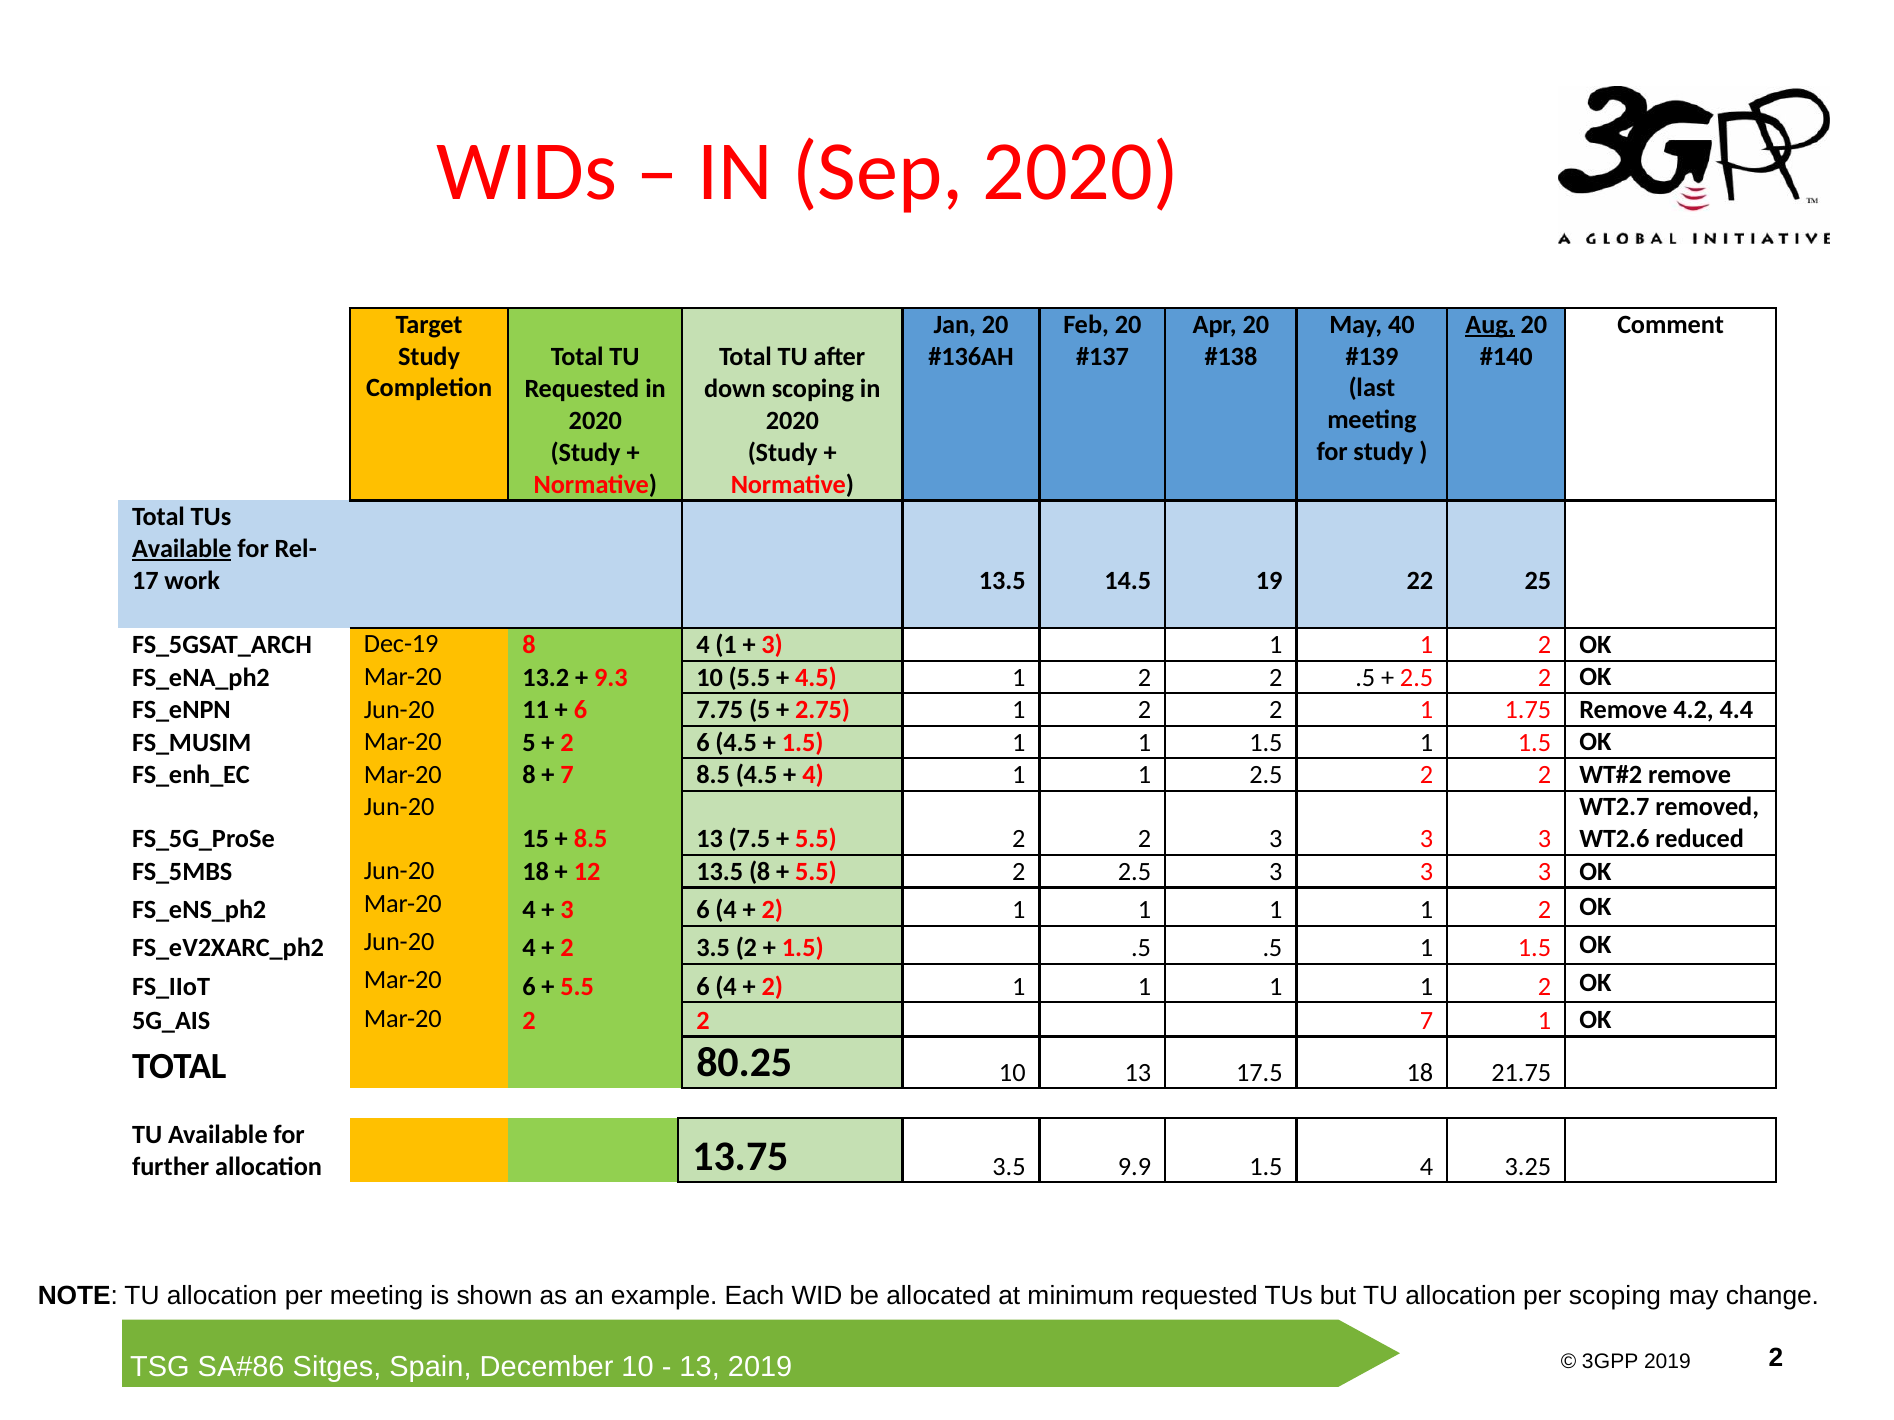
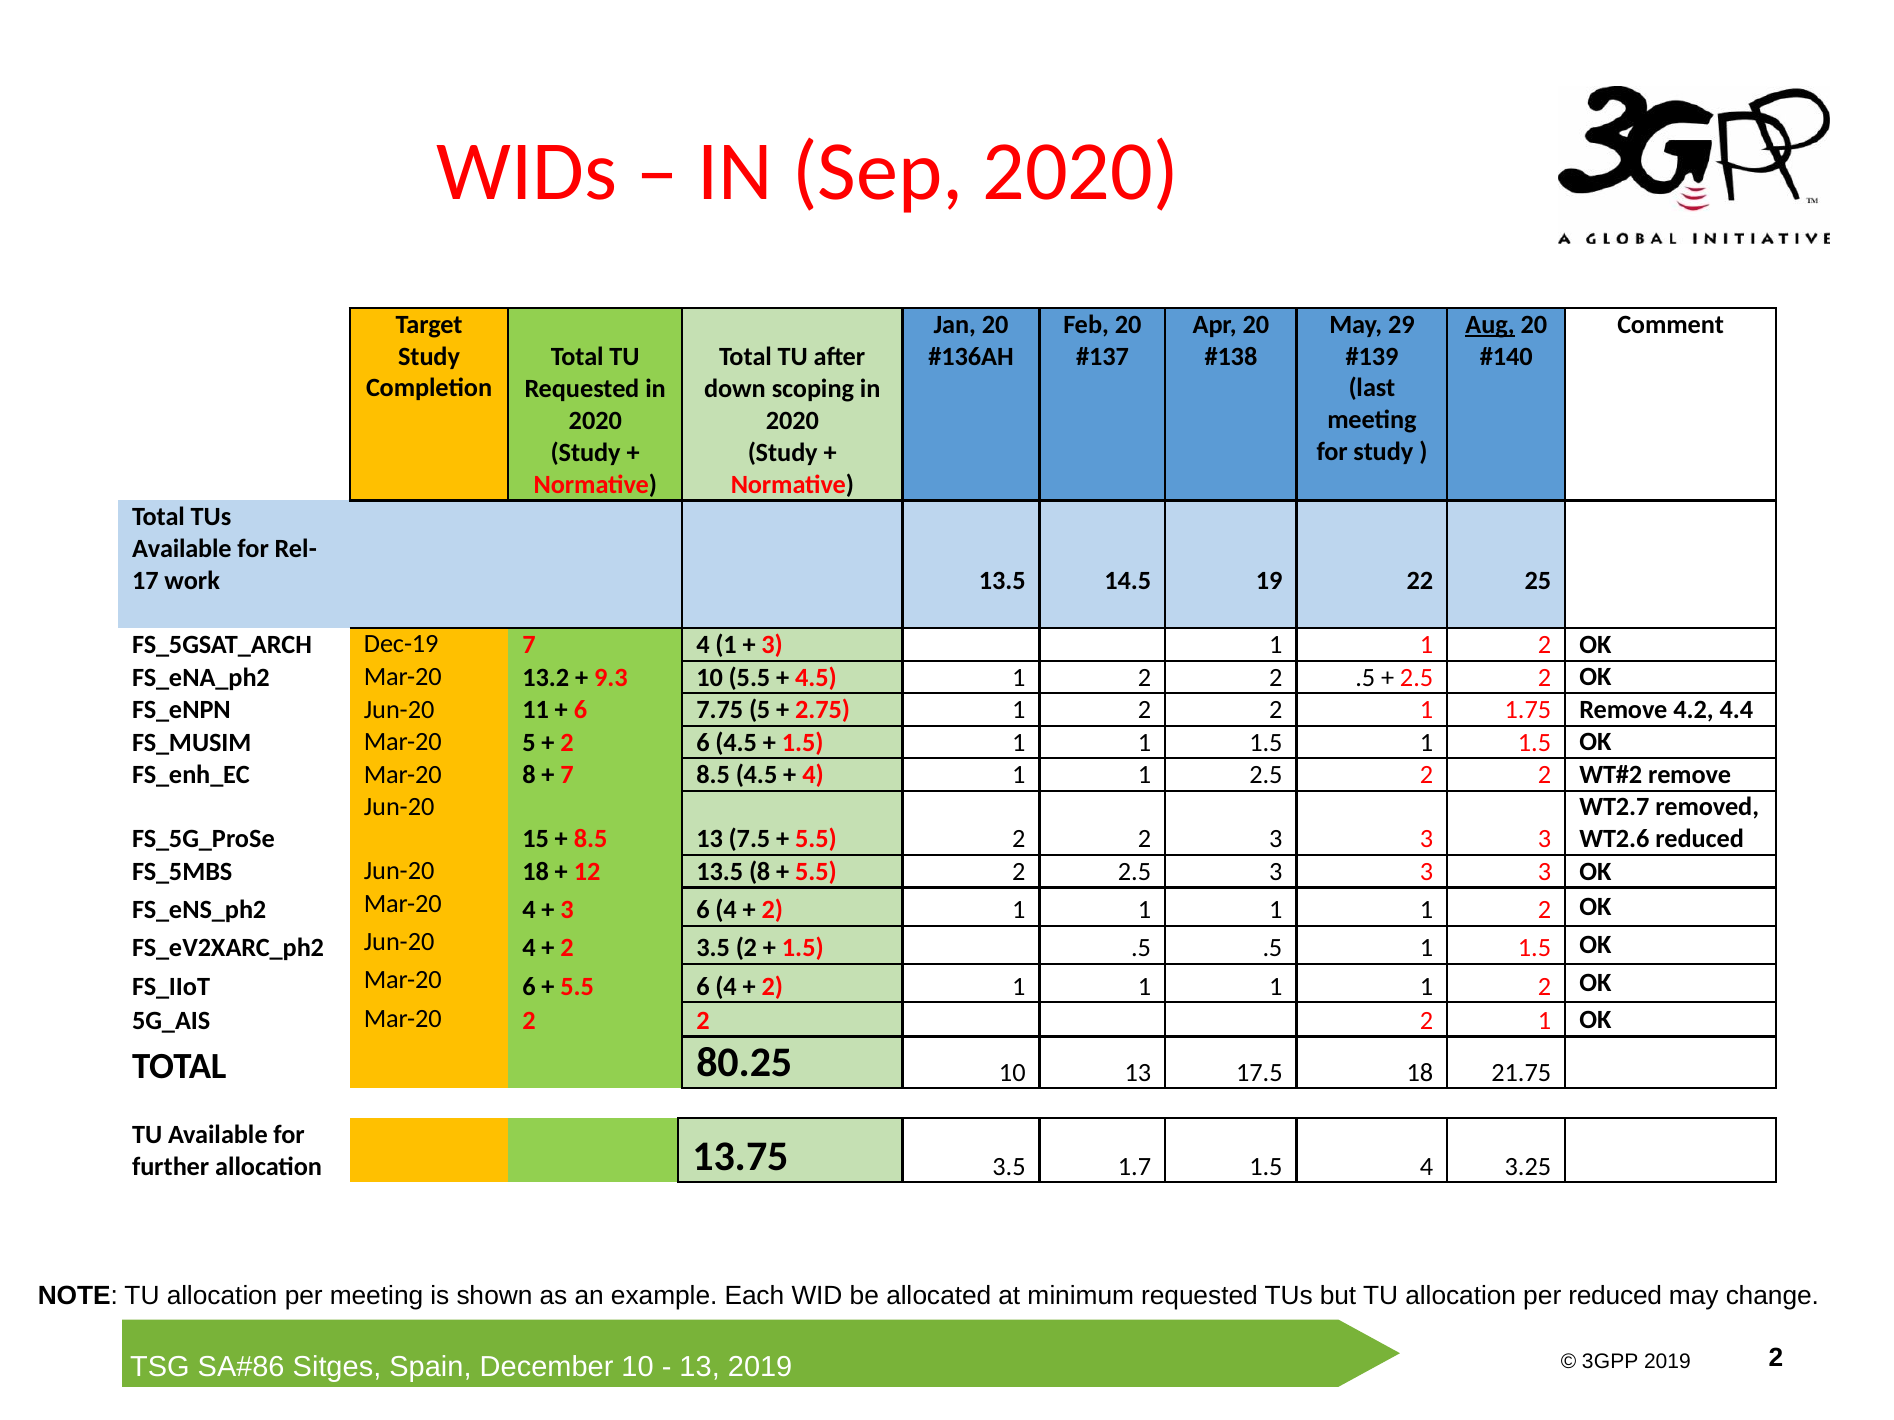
40: 40 -> 29 (1401, 325)
Available underline: present -> none (182, 549)
Dec-19 8: 8 -> 7 (529, 645)
2 2 7: 7 -> 2 (1427, 1021)
9.9: 9.9 -> 1.7 (1135, 1167)
per scoping: scoping -> reduced (1615, 1297)
